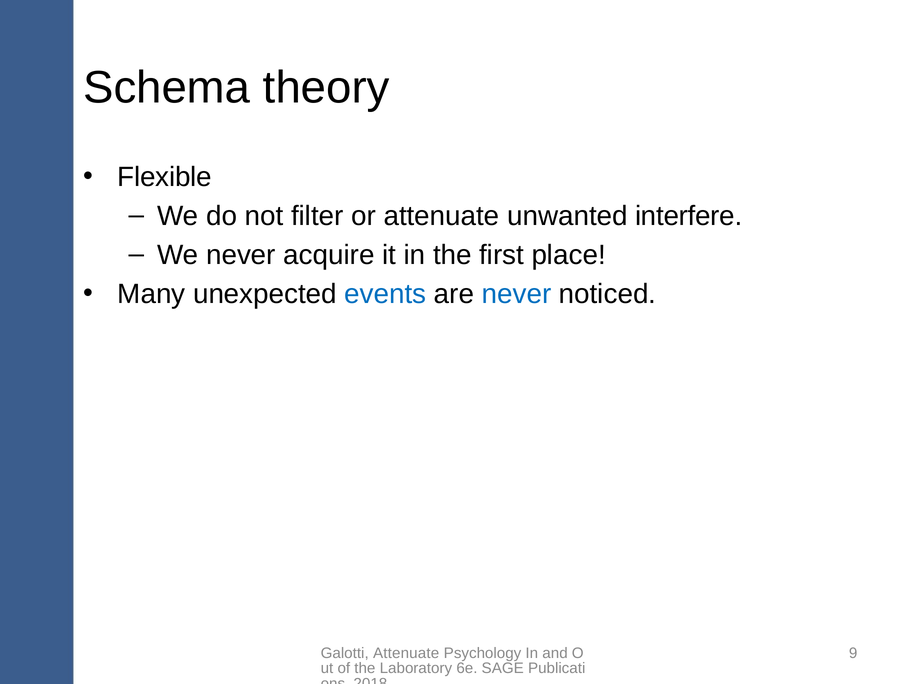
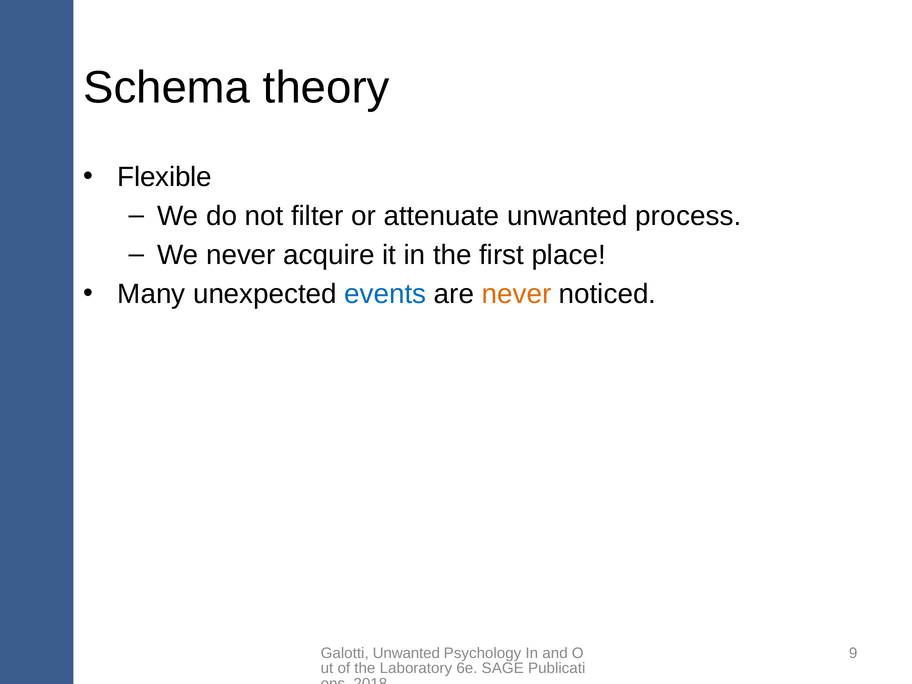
interfere: interfere -> process (689, 216)
never colour: blue -> orange (516, 294)
Galotti Attenuate: Attenuate -> Unwanted (406, 653)
